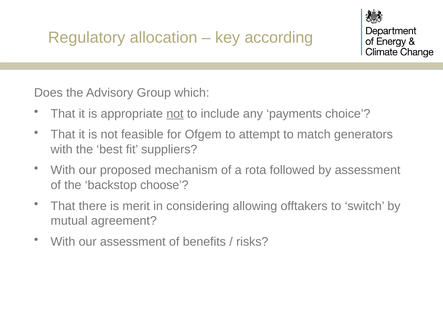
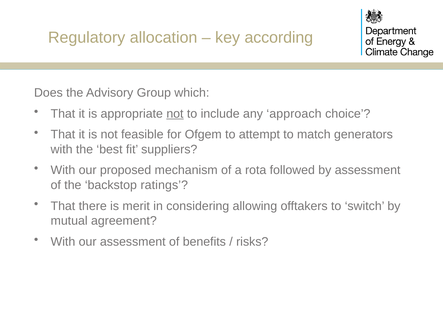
payments: payments -> approach (294, 114)
choose: choose -> ratings (164, 185)
